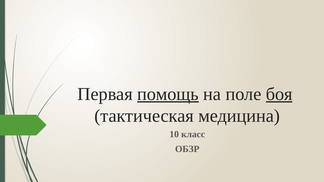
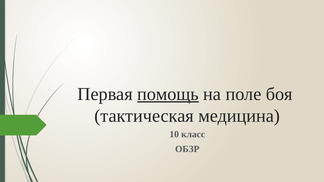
боя underline: present -> none (279, 94)
